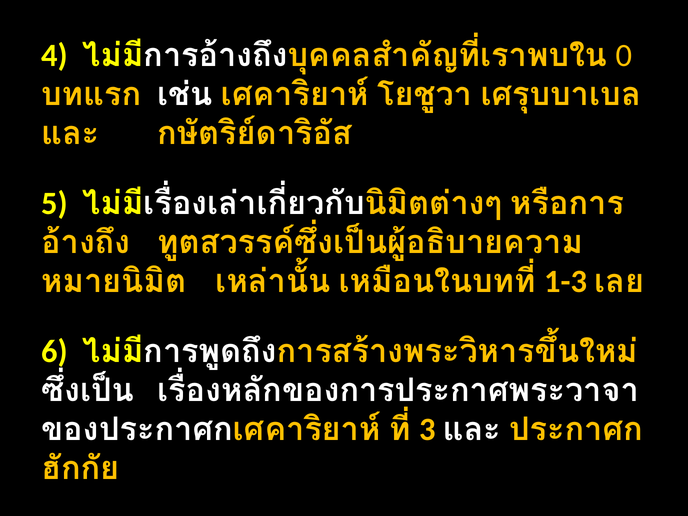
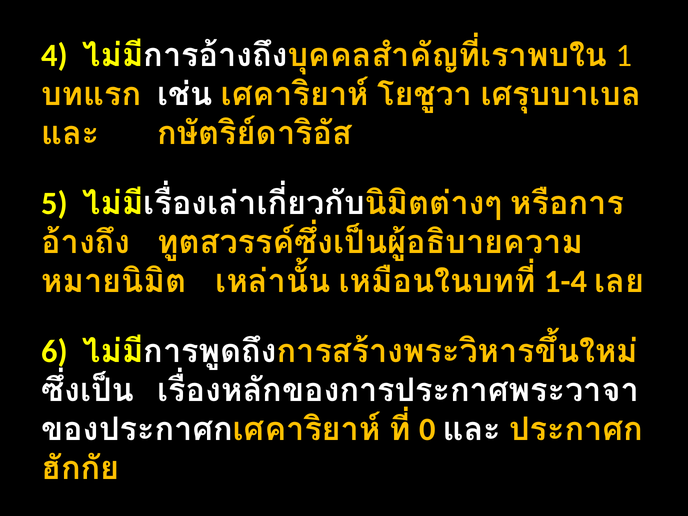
0: 0 -> 1 (624, 56)
1-3: 1-3 -> 1-4 (566, 281)
3: 3 -> 0 (427, 429)
